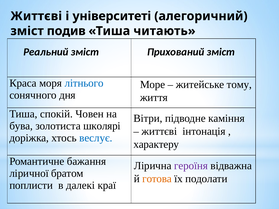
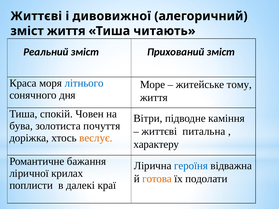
університеті: університеті -> дивовижної (112, 16)
зміст подив: подив -> життя (66, 31)
школярі: школярі -> почуття (102, 126)
інтонація: інтонація -> питальна (204, 132)
веслує colour: blue -> orange (96, 138)
героїня colour: purple -> blue (191, 166)
братом: братом -> крилах (67, 173)
